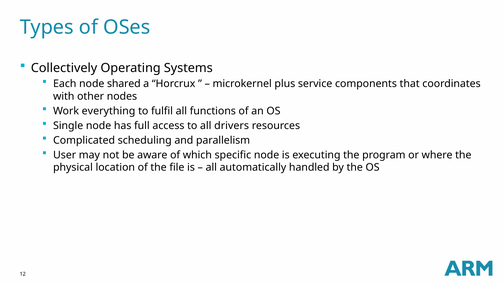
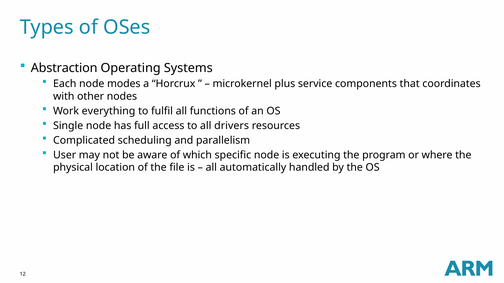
Collectively: Collectively -> Abstraction (64, 68)
shared: shared -> modes (124, 84)
